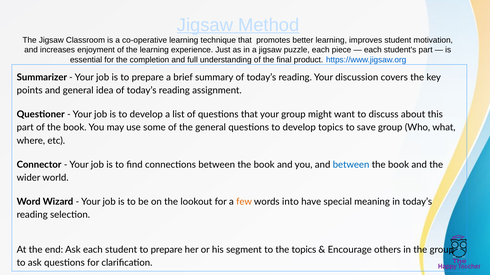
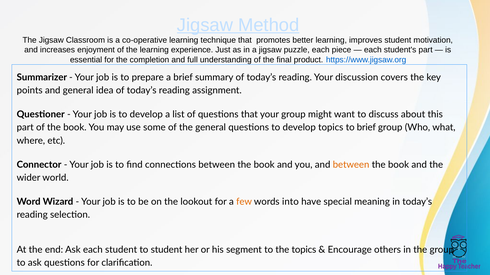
to save: save -> brief (366, 128)
between colour: blue -> orange (351, 165)
student to prepare: prepare -> student (167, 250)
